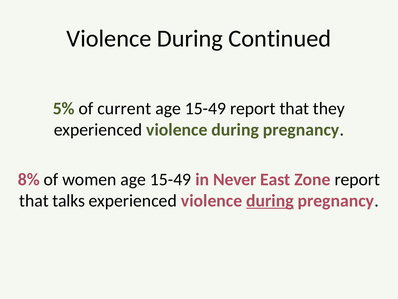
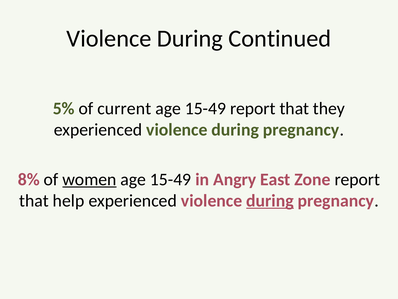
women underline: none -> present (89, 179)
Never: Never -> Angry (235, 179)
talks: talks -> help (69, 200)
